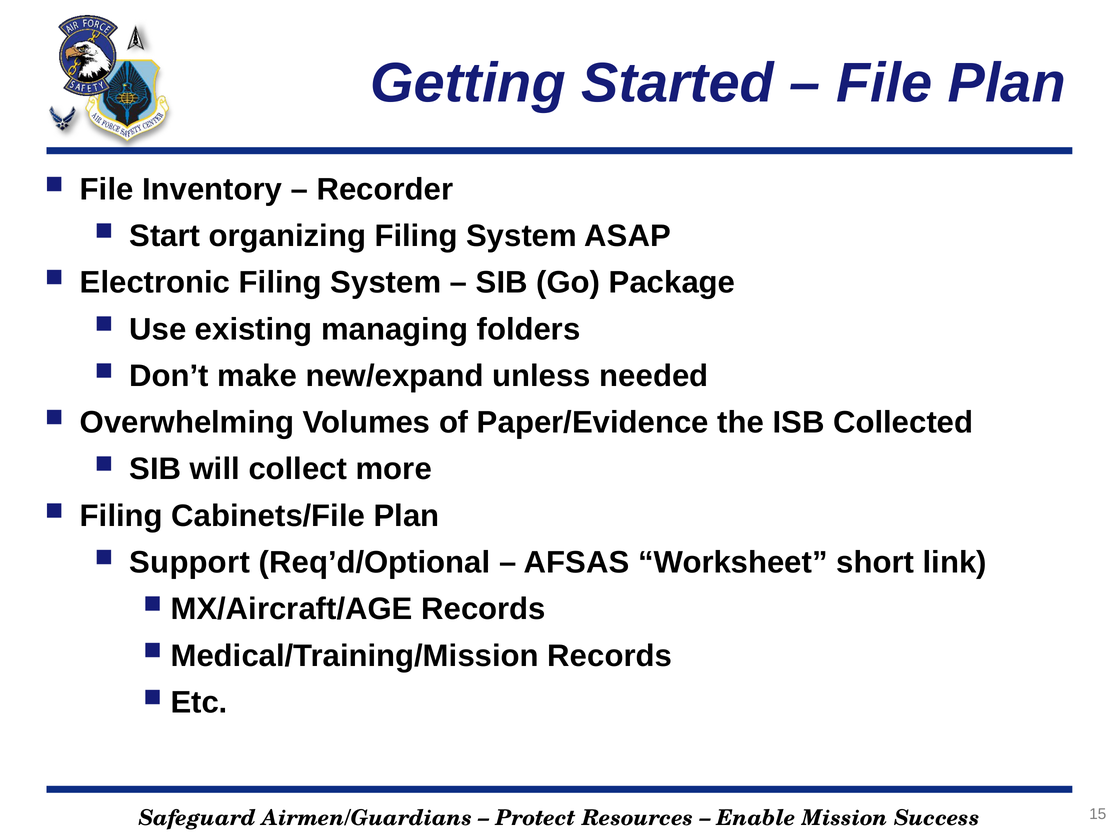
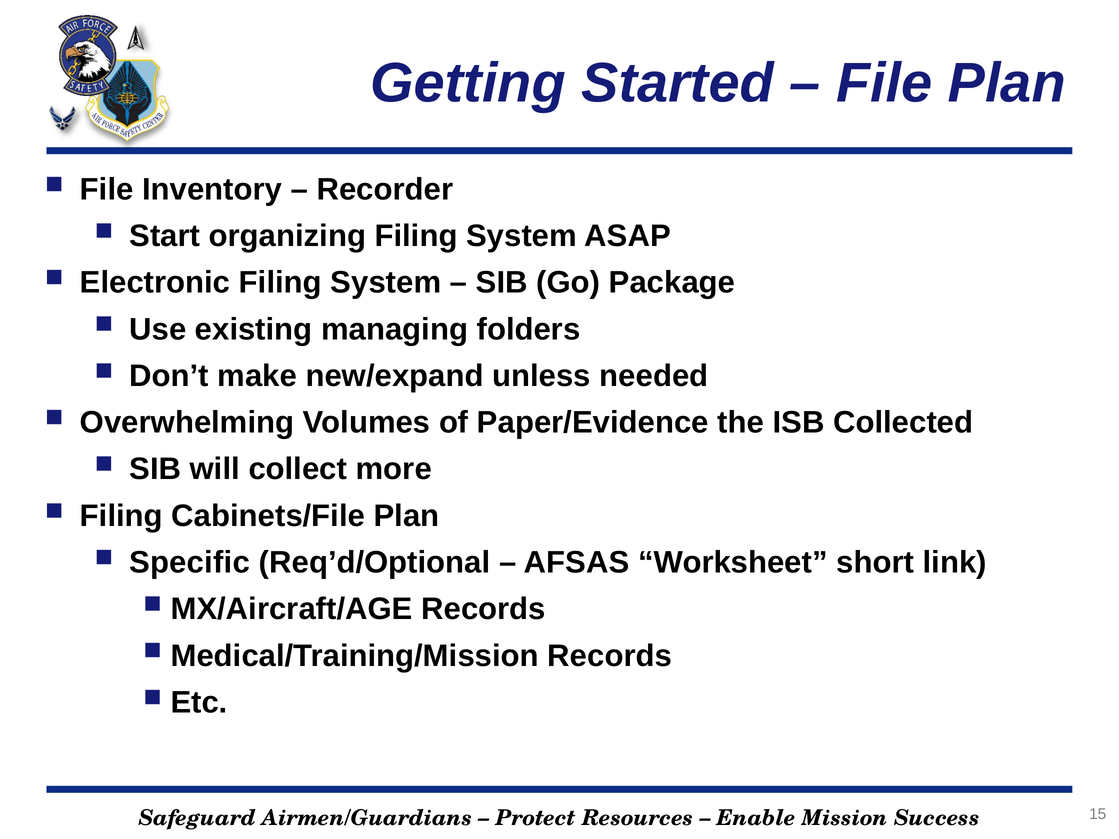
Support: Support -> Specific (190, 563)
